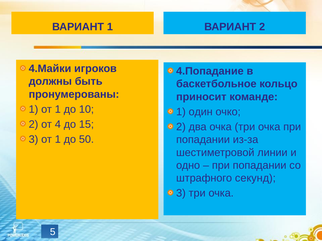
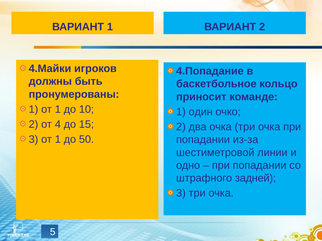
секунд: секунд -> задней (255, 179)
